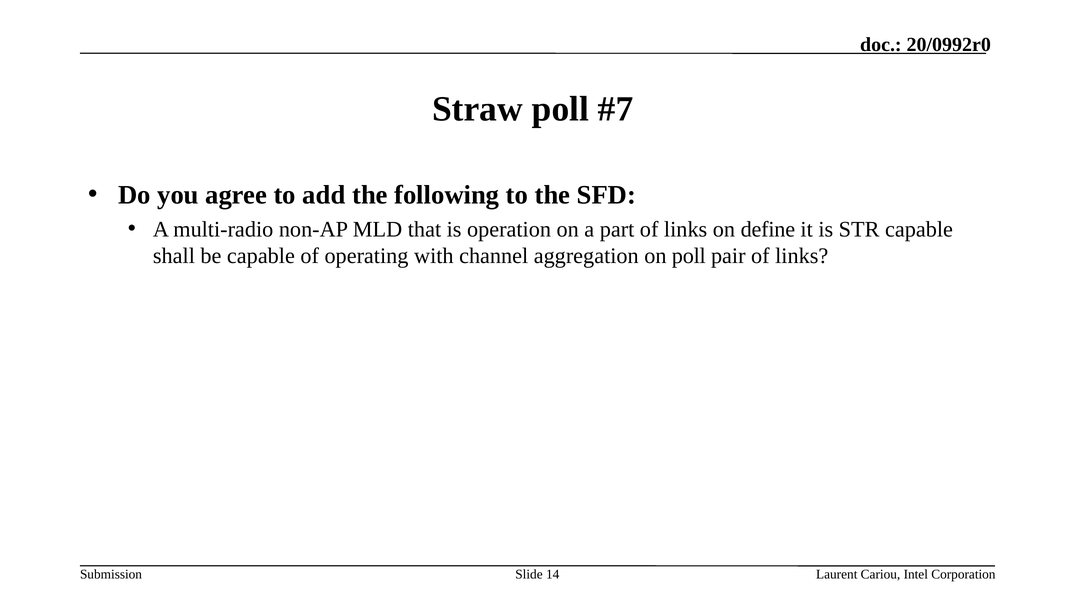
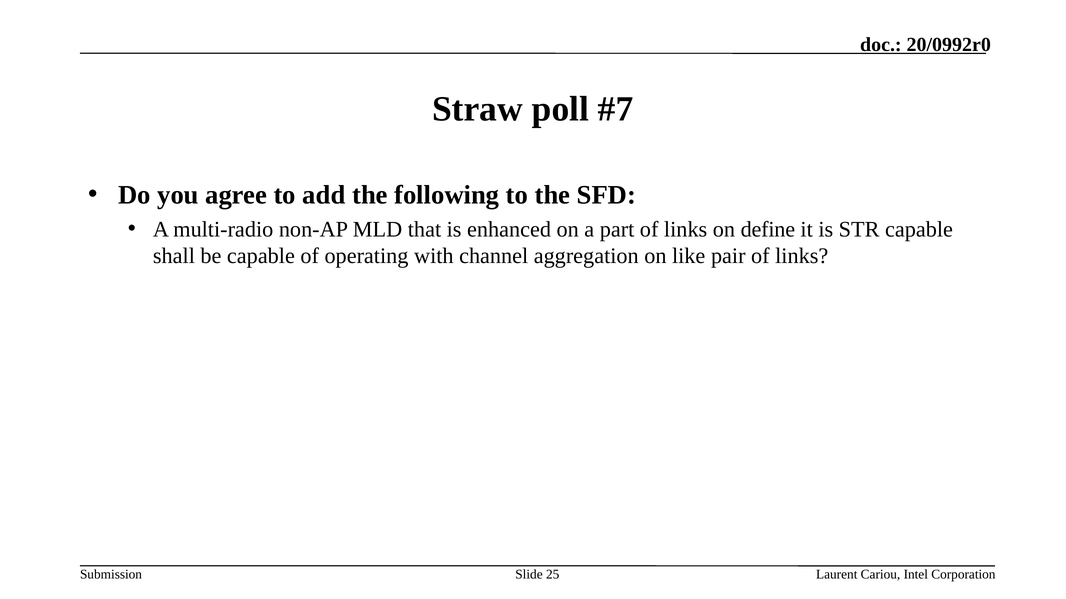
operation: operation -> enhanced (509, 230)
on poll: poll -> like (689, 256)
14: 14 -> 25 (553, 575)
